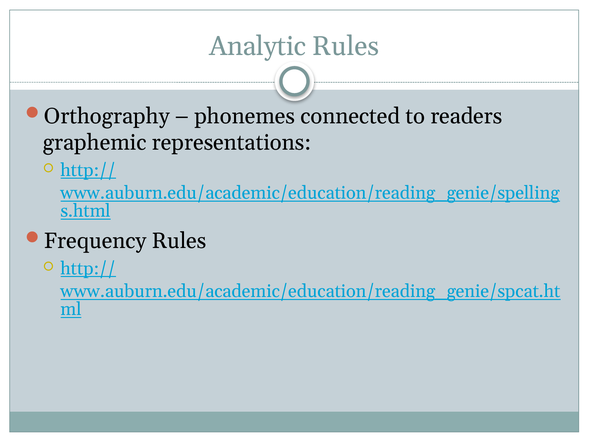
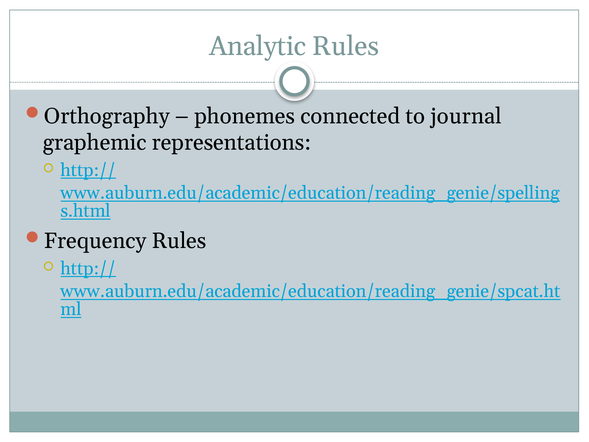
readers: readers -> journal (466, 116)
